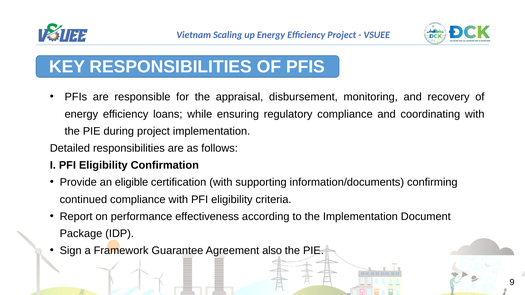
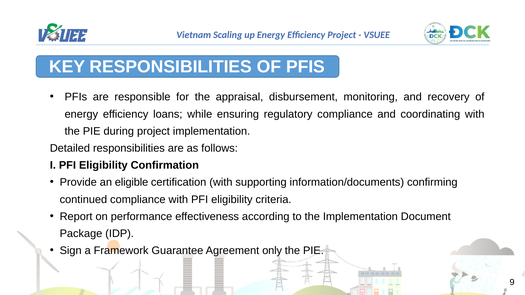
also: also -> only (272, 251)
